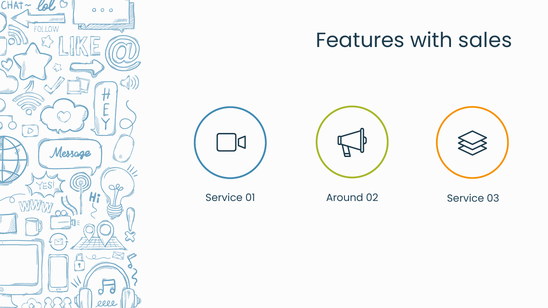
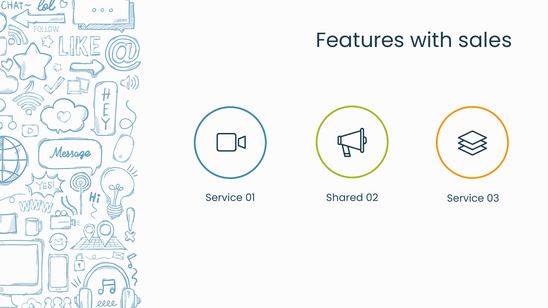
Around: Around -> Shared (345, 198)
